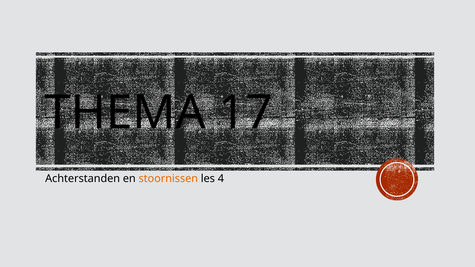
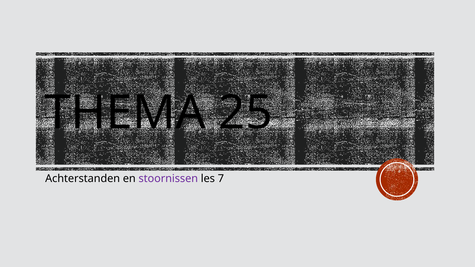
17: 17 -> 25 (245, 113)
stoornissen colour: orange -> purple (168, 179)
4: 4 -> 7 (221, 179)
